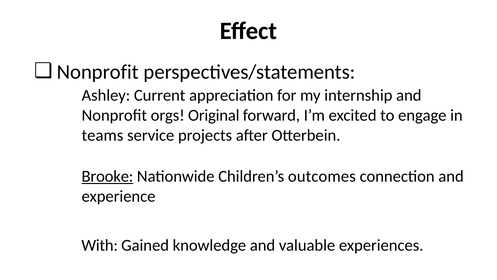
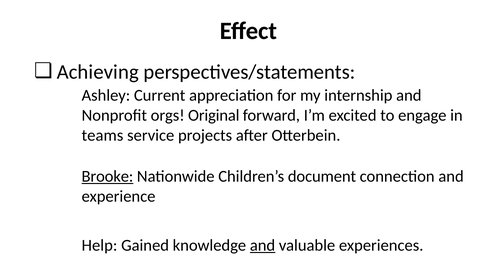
Nonprofit: Nonprofit -> Achieving (98, 72)
outcomes: outcomes -> document (322, 176)
With: With -> Help (99, 245)
and underline: none -> present (263, 245)
